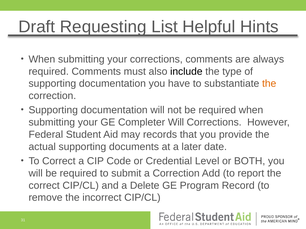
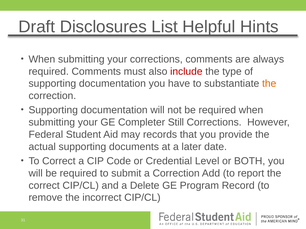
Requesting: Requesting -> Disclosures (103, 27)
include colour: black -> red (186, 72)
Completer Will: Will -> Still (176, 123)
